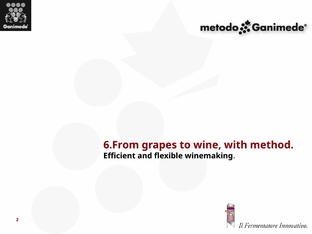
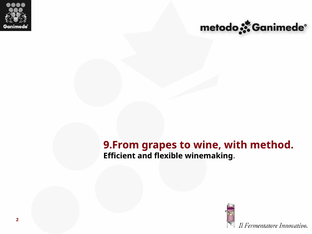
6.From: 6.From -> 9.From (121, 145)
